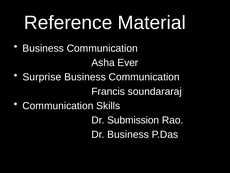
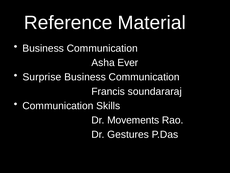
Submission: Submission -> Movements (133, 120)
Dr Business: Business -> Gestures (128, 134)
